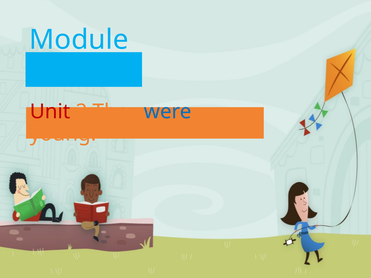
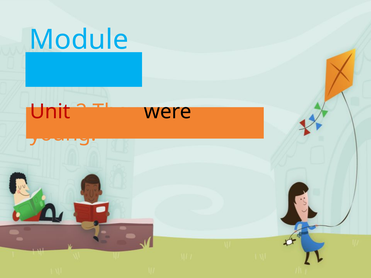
were colour: blue -> black (168, 112)
